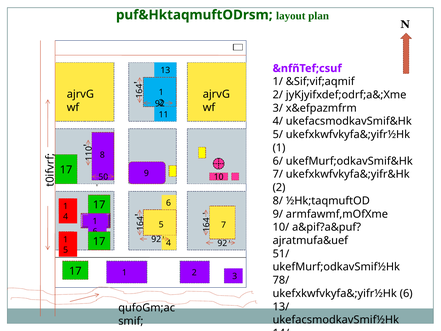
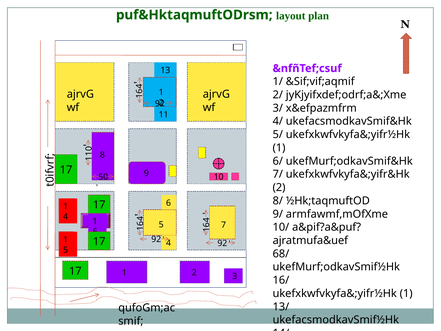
51/: 51/ -> 68/ (281, 254)
78/: 78/ -> 16/ (281, 280)
6: 6 -> 1 (406, 293)
